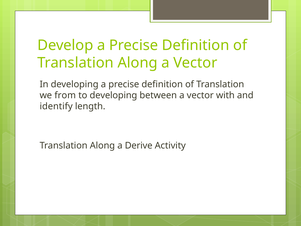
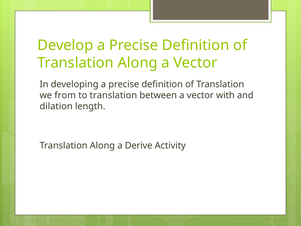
to developing: developing -> translation (113, 95)
identify: identify -> dilation (56, 106)
